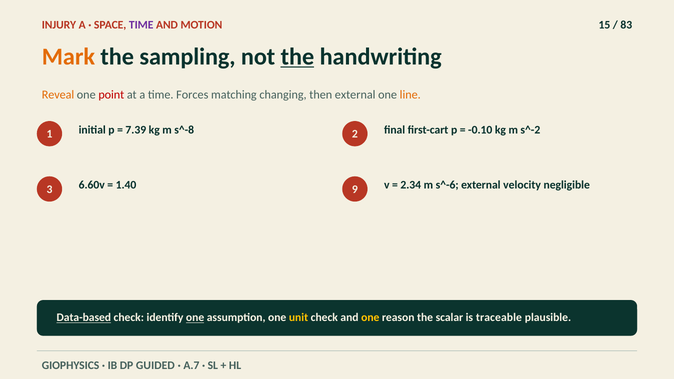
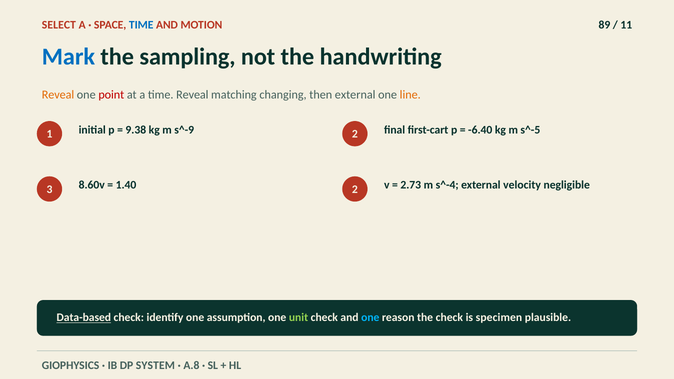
INJURY: INJURY -> SELECT (59, 25)
TIME colour: purple -> blue (141, 25)
15: 15 -> 89 (604, 25)
83: 83 -> 11 (626, 25)
Mark colour: orange -> blue (68, 57)
the underline: present -> none (297, 57)
time Forces: Forces -> Reveal (192, 95)
7.39: 7.39 -> 9.38 (136, 130)
s^-8: s^-8 -> s^-9 (184, 130)
-0.10: -0.10 -> -6.40 (480, 130)
s^-2: s^-2 -> s^-5 (530, 130)
6.60v: 6.60v -> 8.60v (92, 185)
1.40 9: 9 -> 2 (355, 189)
2.34: 2.34 -> 2.73 (411, 185)
s^-6: s^-6 -> s^-4 (447, 185)
one underline: present -> none (195, 318)
unit colour: yellow -> light green (299, 318)
one colour: yellow -> light blue (370, 318)
the scalar: scalar -> check (449, 318)
traceable: traceable -> specimen (499, 318)
GUIDED: GUIDED -> SYSTEM (155, 366)
A.7: A.7 -> A.8 (191, 366)
